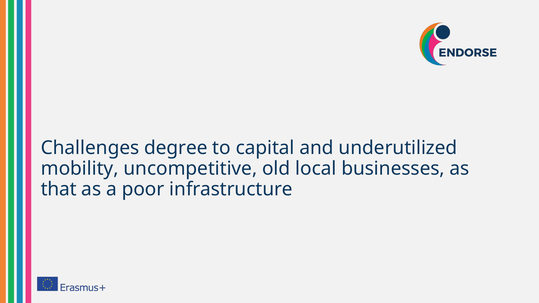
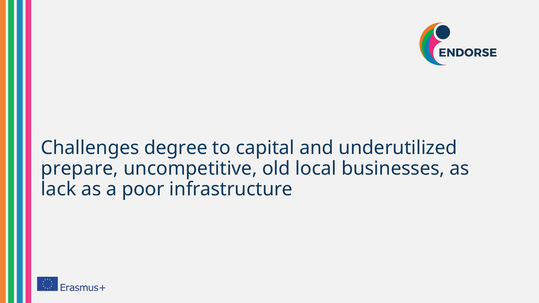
mobility: mobility -> prepare (80, 169)
that: that -> lack (59, 189)
